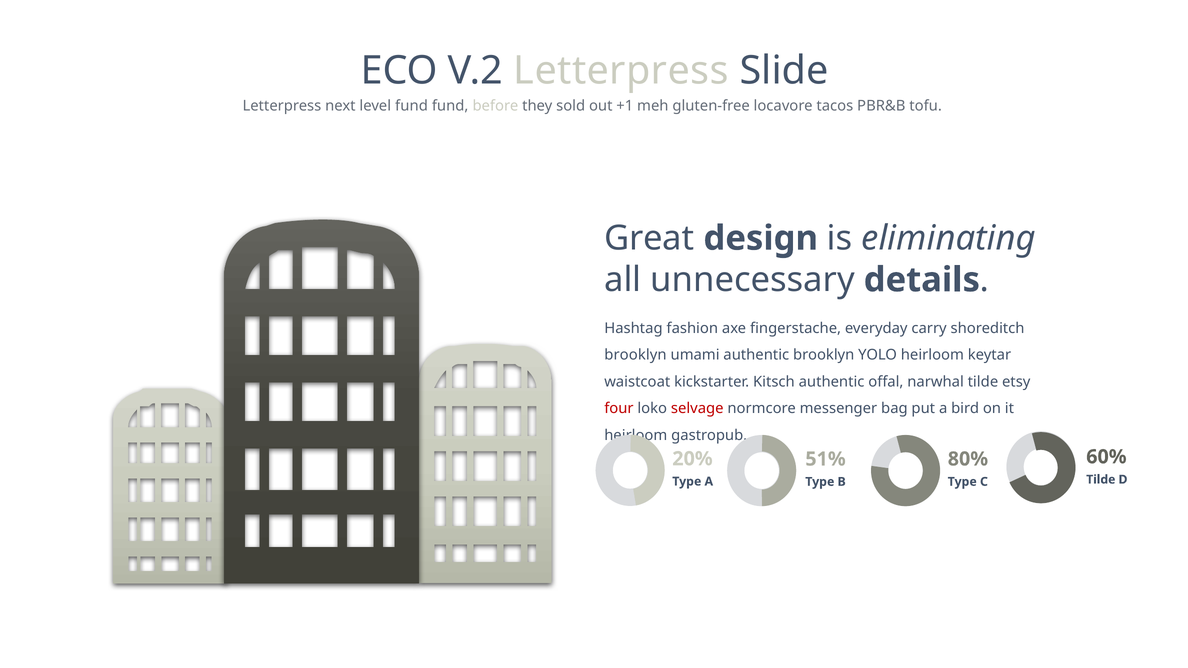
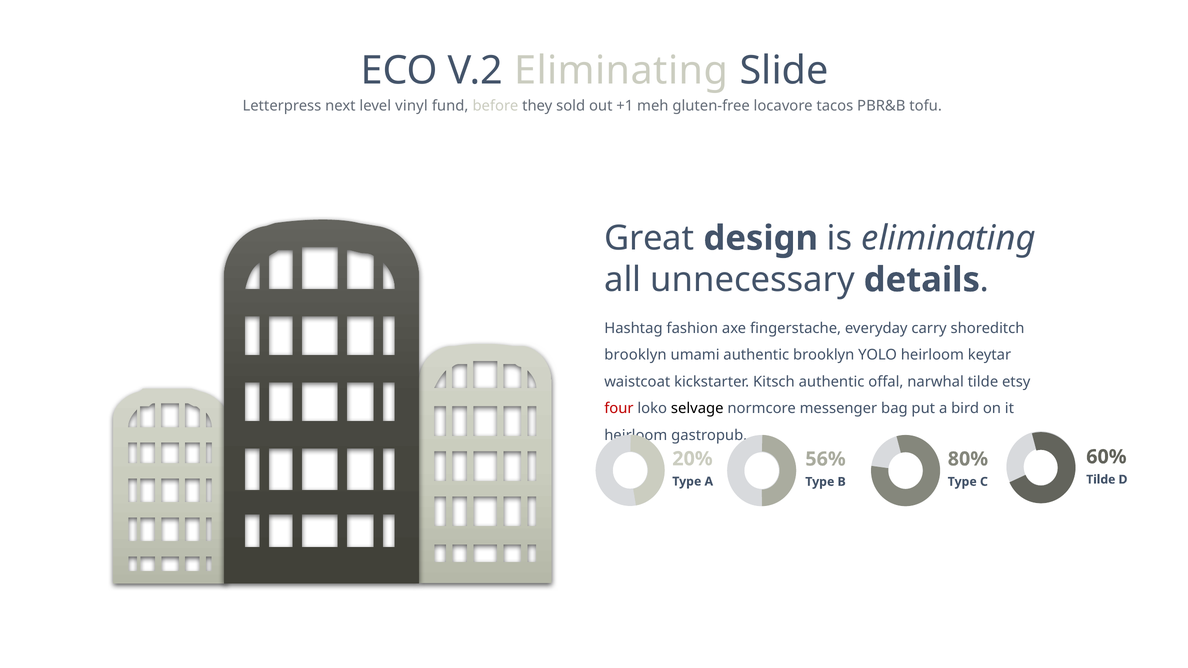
V.2 Letterpress: Letterpress -> Eliminating (621, 71)
level fund: fund -> vinyl (411, 106)
selvage colour: red -> black (697, 409)
51%: 51% -> 56% (826, 459)
